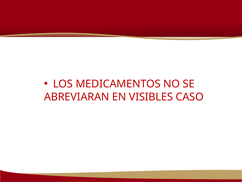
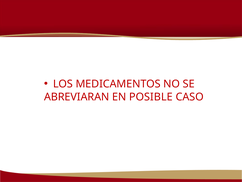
VISIBLES: VISIBLES -> POSIBLE (151, 97)
